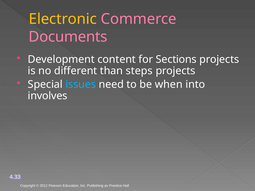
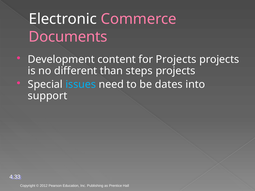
Electronic colour: yellow -> white (63, 19)
for Sections: Sections -> Projects (176, 59)
when: when -> dates (169, 85)
involves: involves -> support (48, 96)
